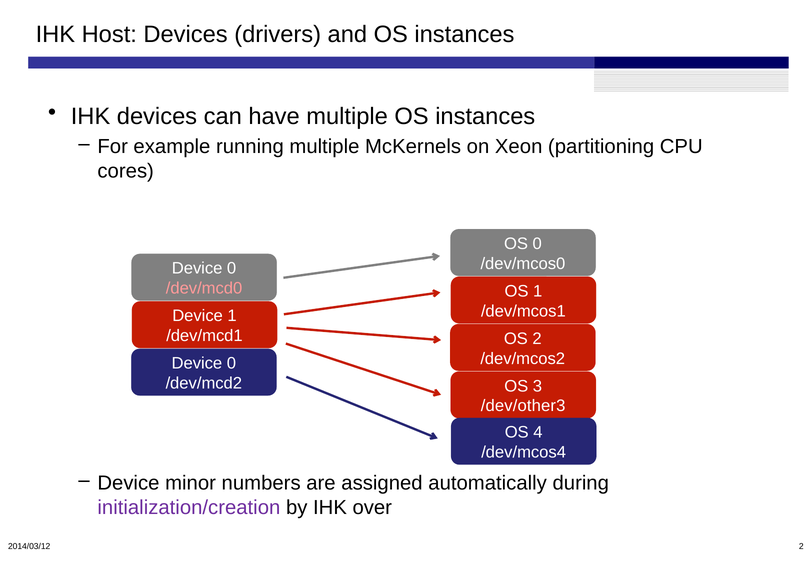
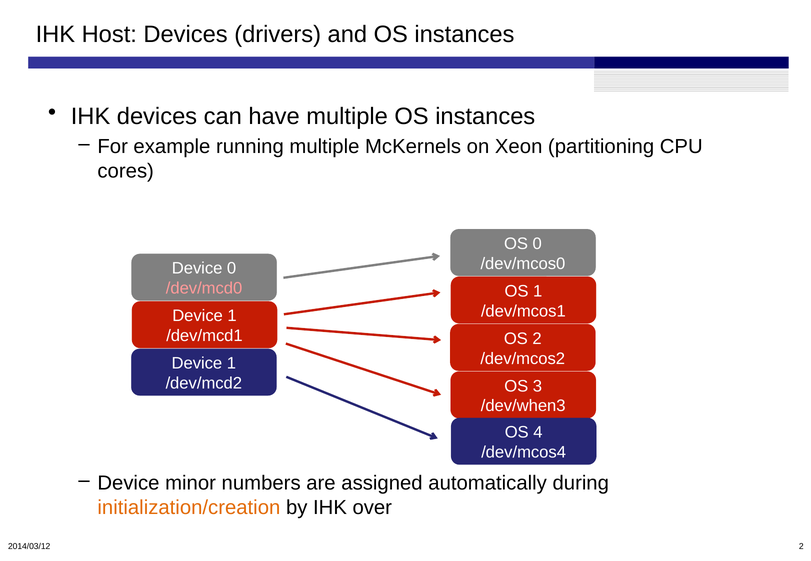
0: 0 -> 1 (231, 364)
/dev/other3: /dev/other3 -> /dev/when3 (523, 406)
initialization/creation colour: purple -> orange (189, 508)
